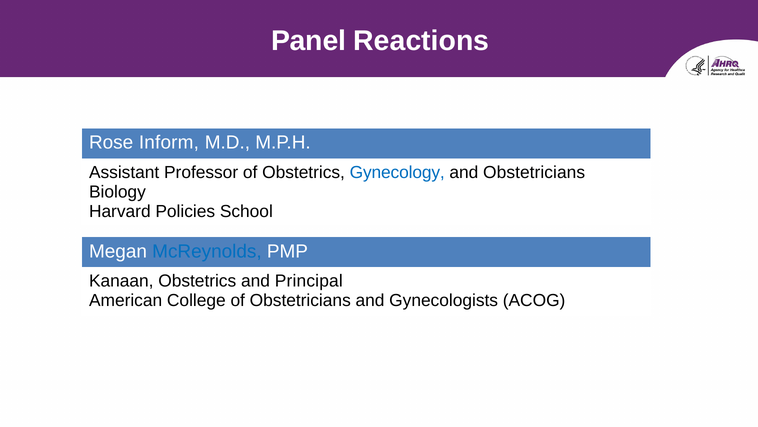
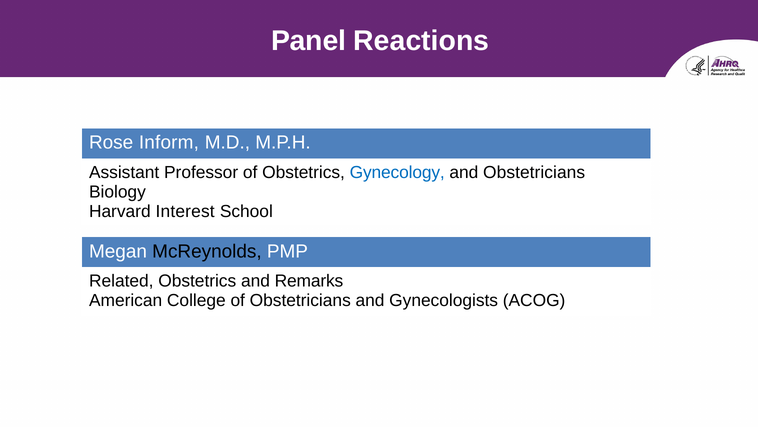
Policies: Policies -> Interest (185, 211)
McReynolds colour: blue -> black (207, 251)
Kanaan: Kanaan -> Related (121, 281)
Principal: Principal -> Remarks (309, 281)
